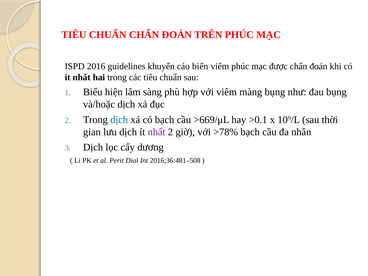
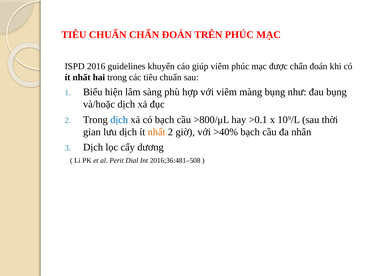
biến: biến -> giúp (200, 66)
>669/μL: >669/μL -> >800/μL (211, 120)
nhất colour: purple -> orange (157, 132)
>78%: >78% -> >40% (226, 132)
